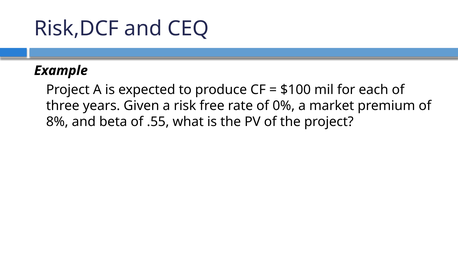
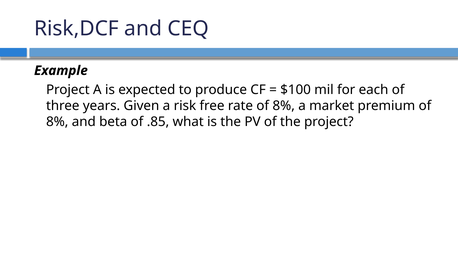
rate of 0%: 0% -> 8% (284, 106)
.55: .55 -> .85 (158, 122)
